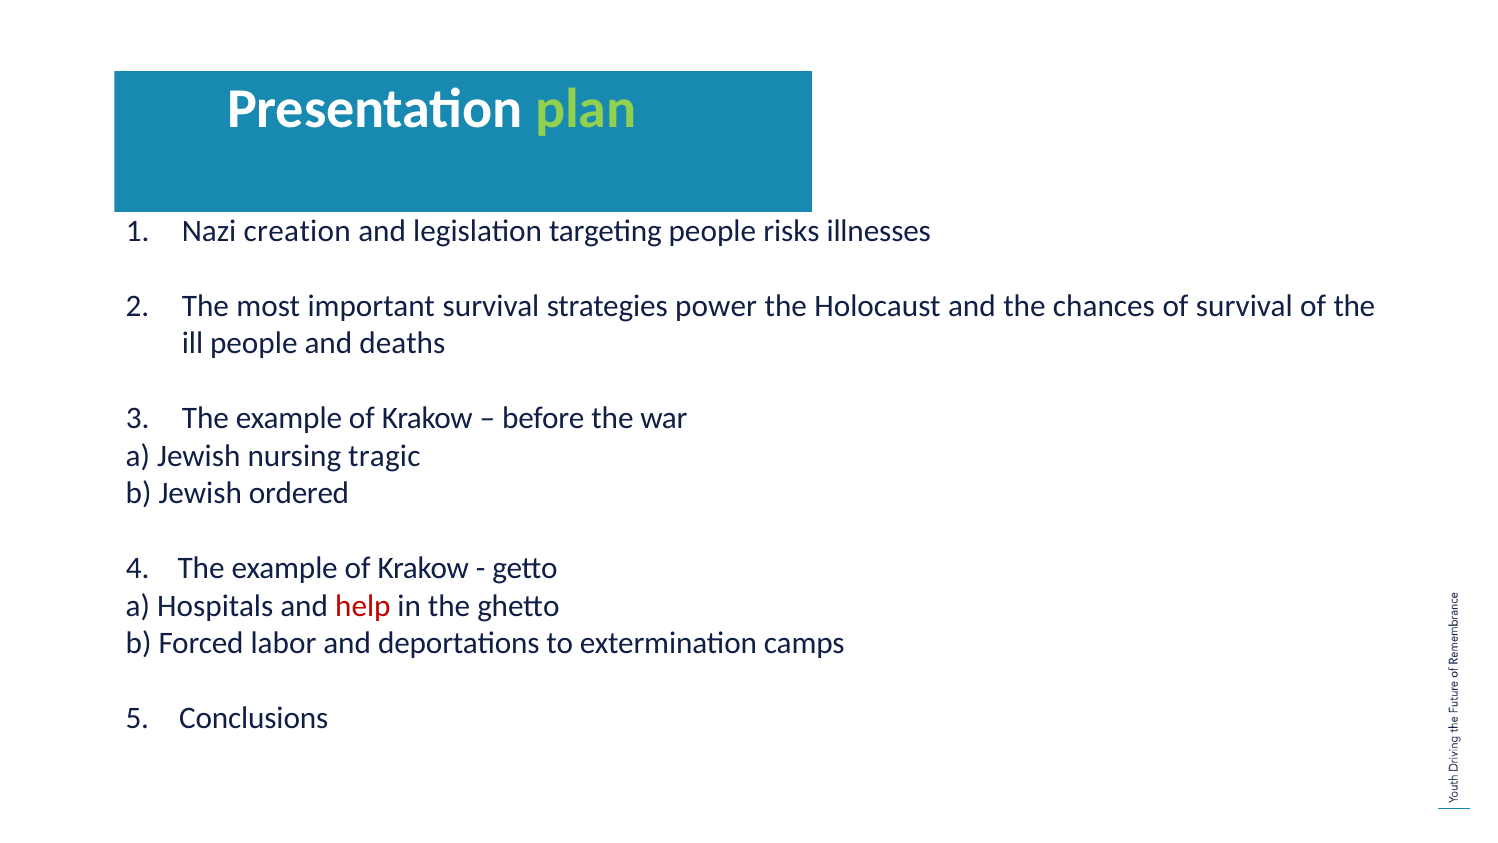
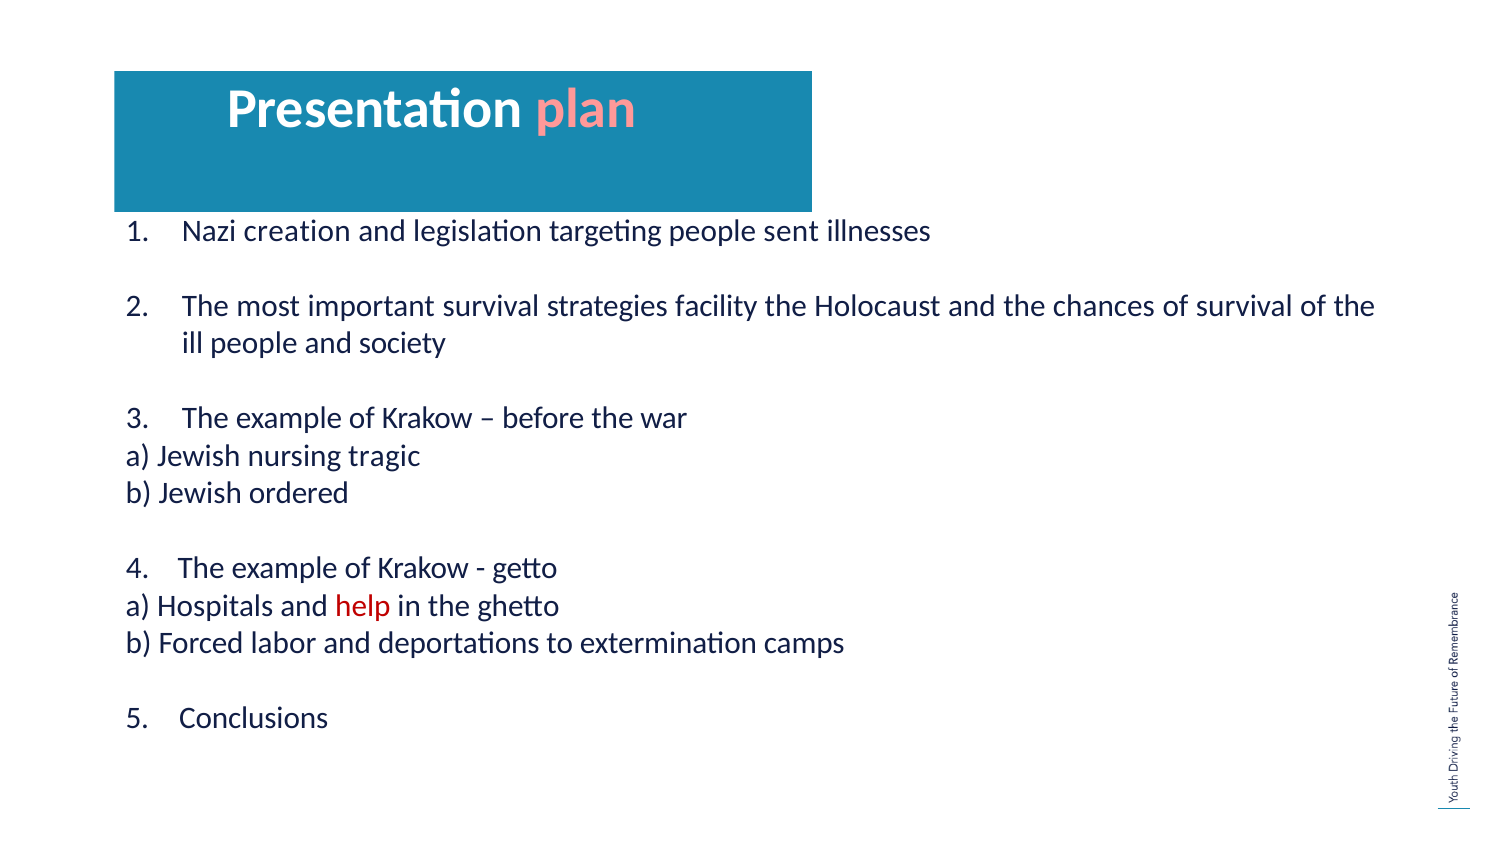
plan colour: light green -> pink (586, 109)
risks: risks -> sent (791, 231)
power: power -> facility (716, 306)
deaths: deaths -> society (402, 343)
